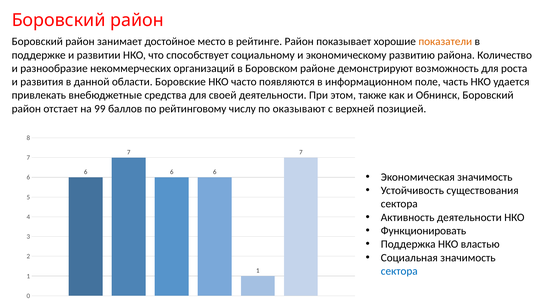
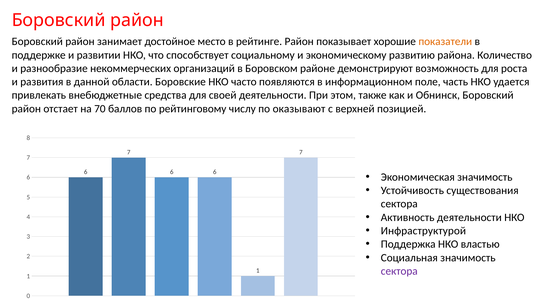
99: 99 -> 70 (100, 109)
Функционировать: Функционировать -> Инфраструктурой (423, 231)
сектора colour: blue -> purple (399, 271)
